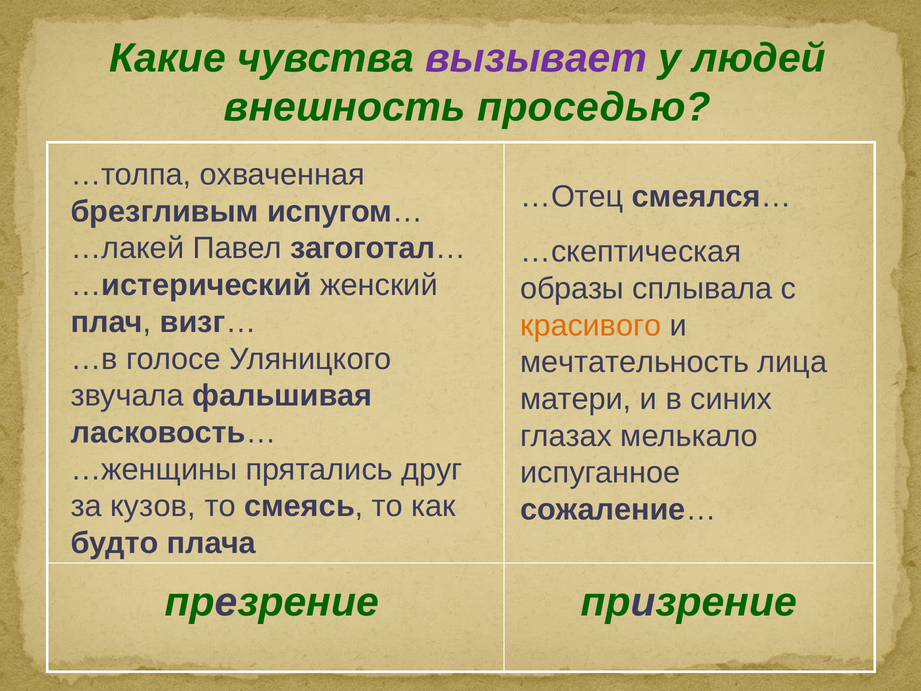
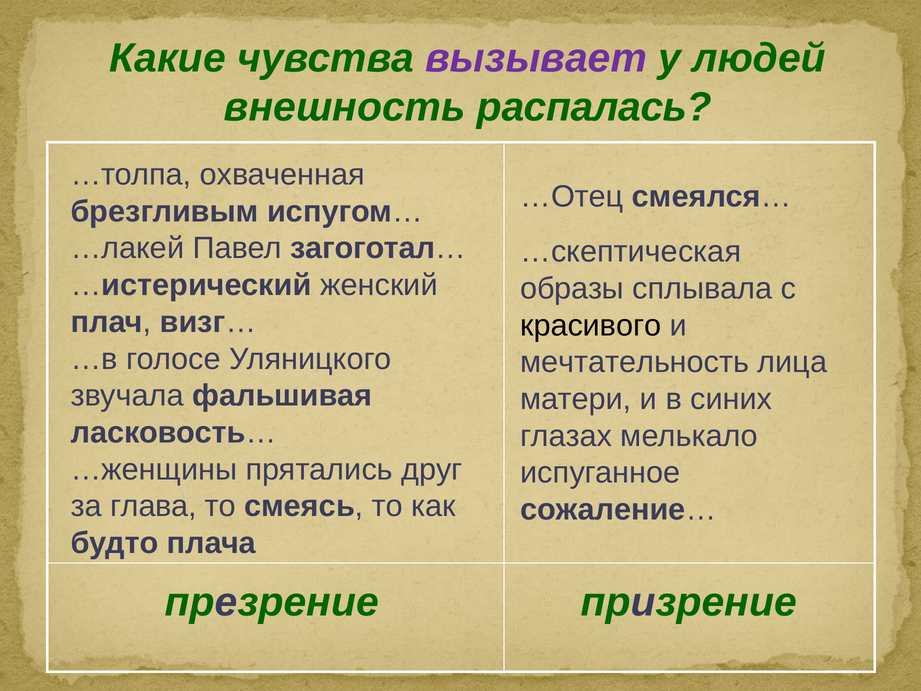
проседью: проседью -> распалась (594, 107)
красивого colour: orange -> black (591, 325)
кузов: кузов -> глава (153, 506)
